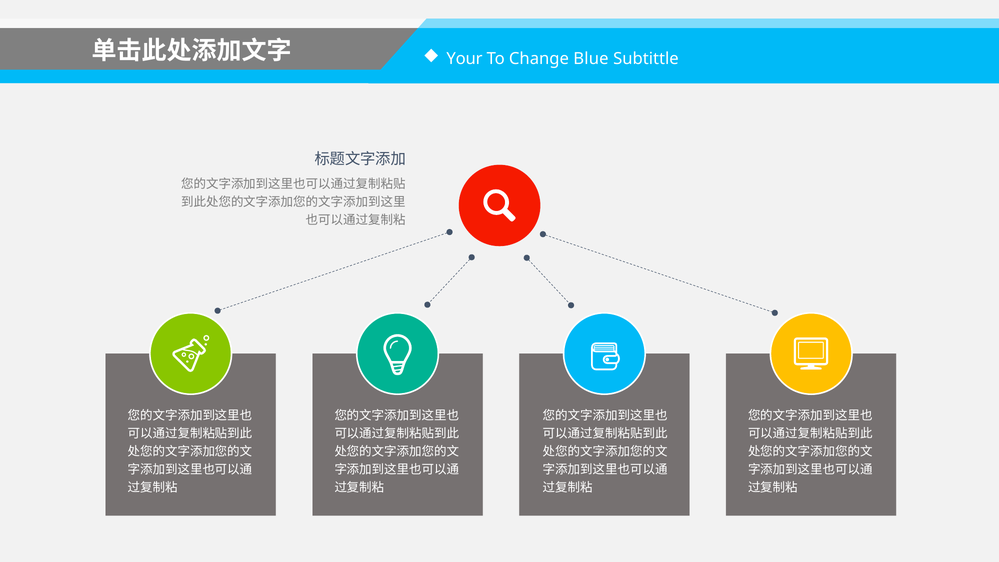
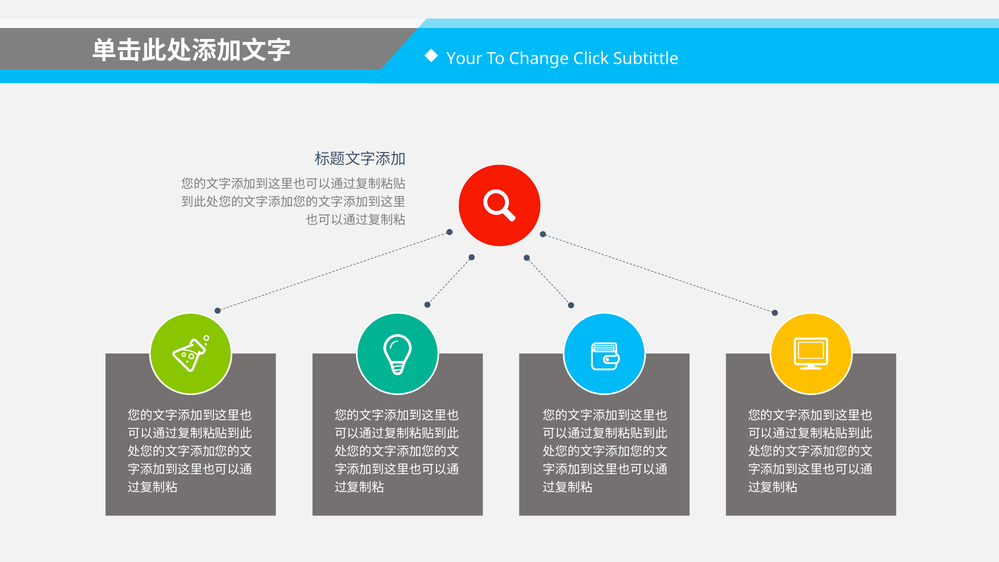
Blue: Blue -> Click (591, 59)
